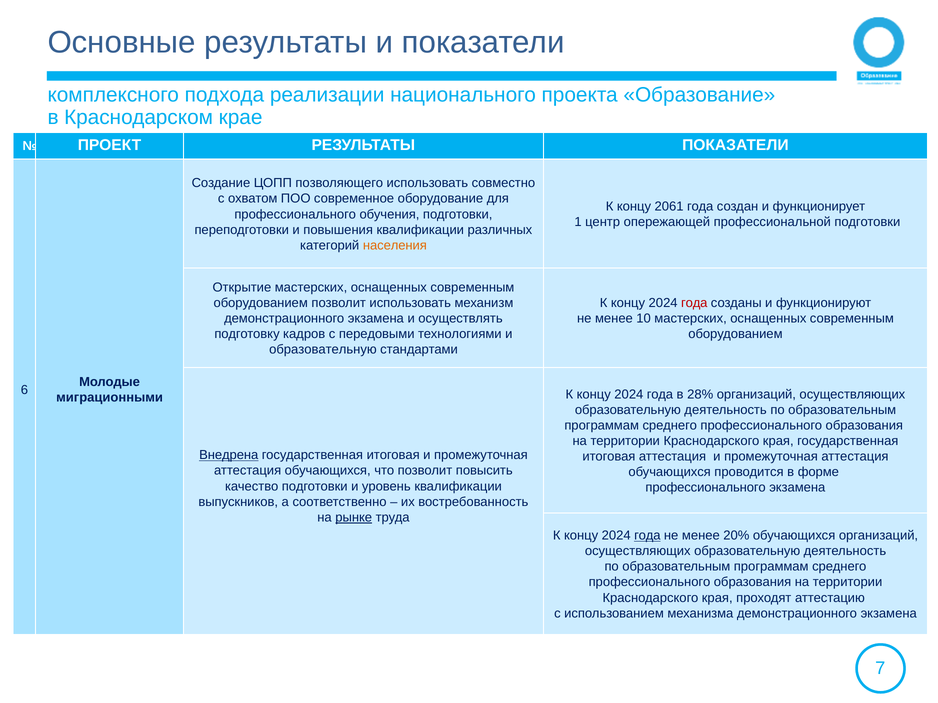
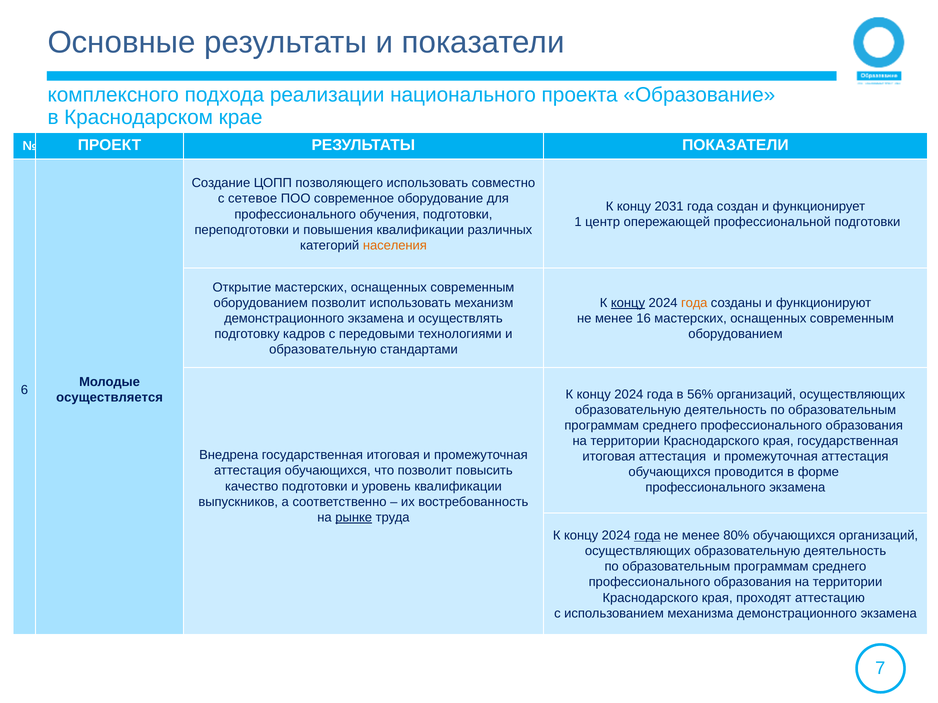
охватом: охватом -> сетевое (253, 199)
2061: 2061 -> 2031 (669, 207)
концу underline: none -> present (628, 303)
года colour: red -> orange (694, 303)
10: 10 -> 16 (644, 319)
28%: 28% -> 56% (700, 394)
миграционными: миграционными -> осуществляется (110, 398)
Внедрена underline: present -> none (229, 455)
20%: 20% -> 80% (736, 536)
